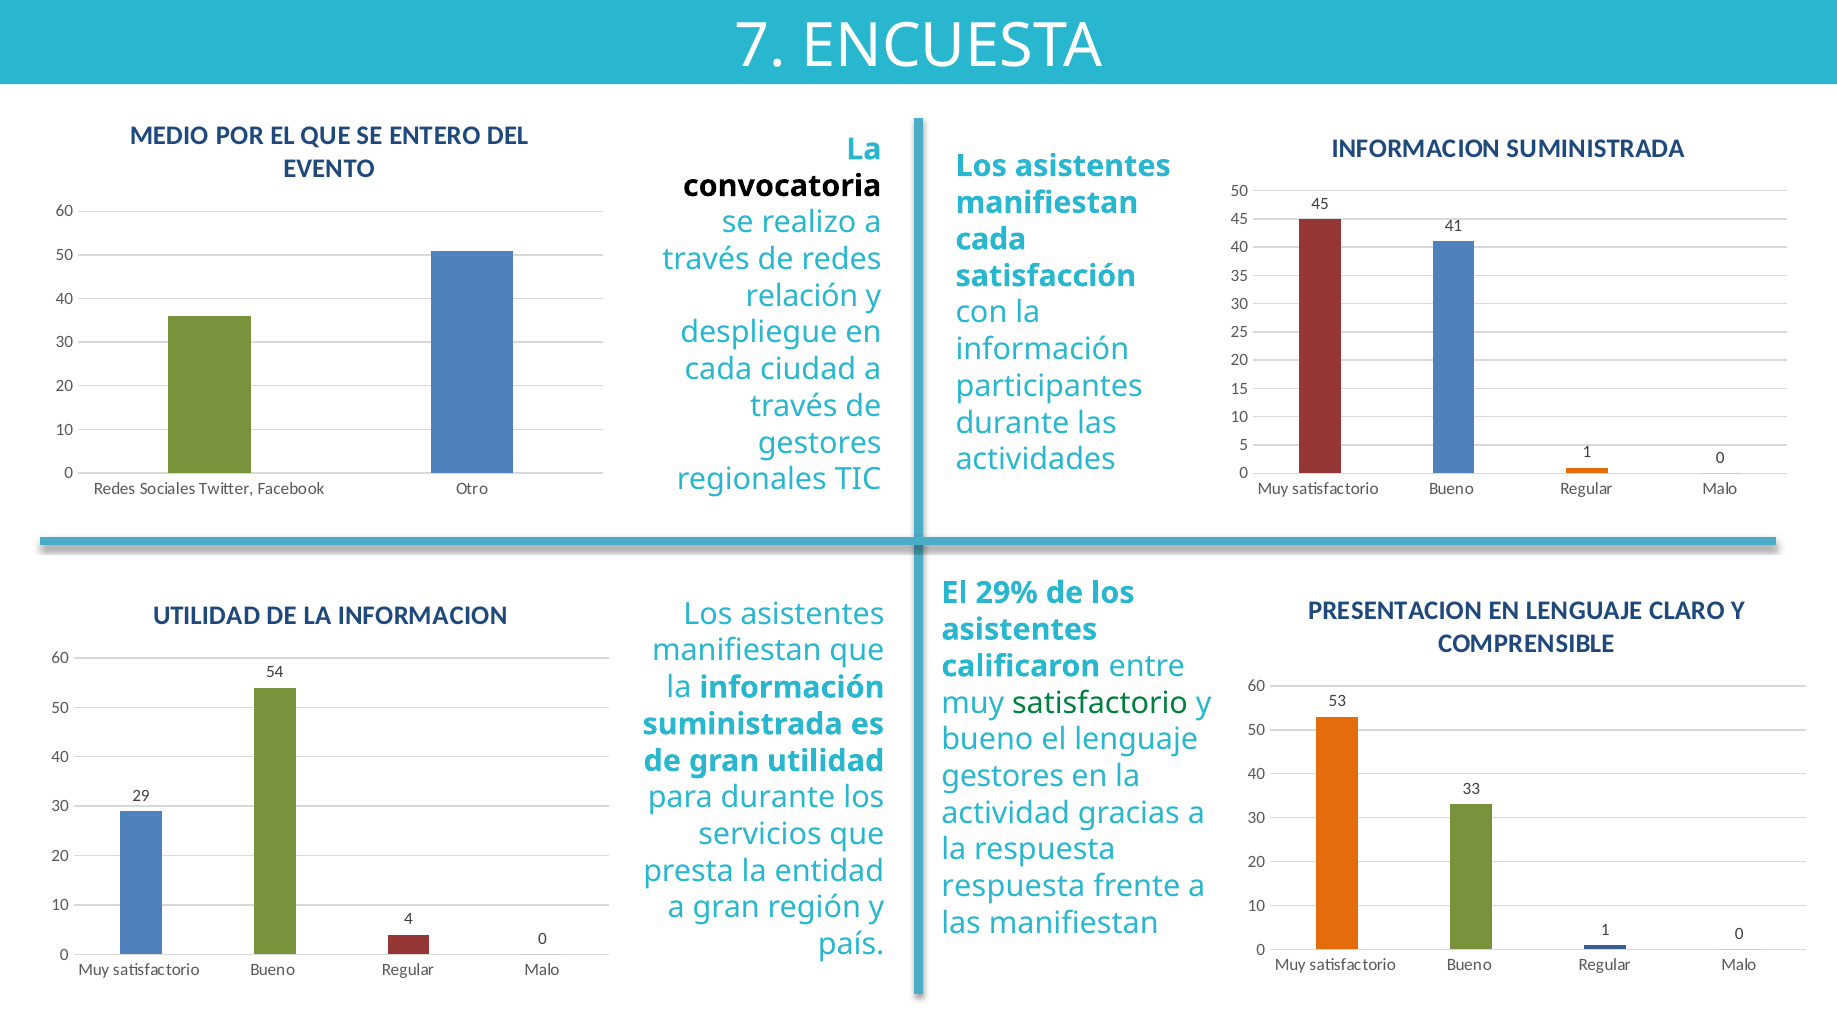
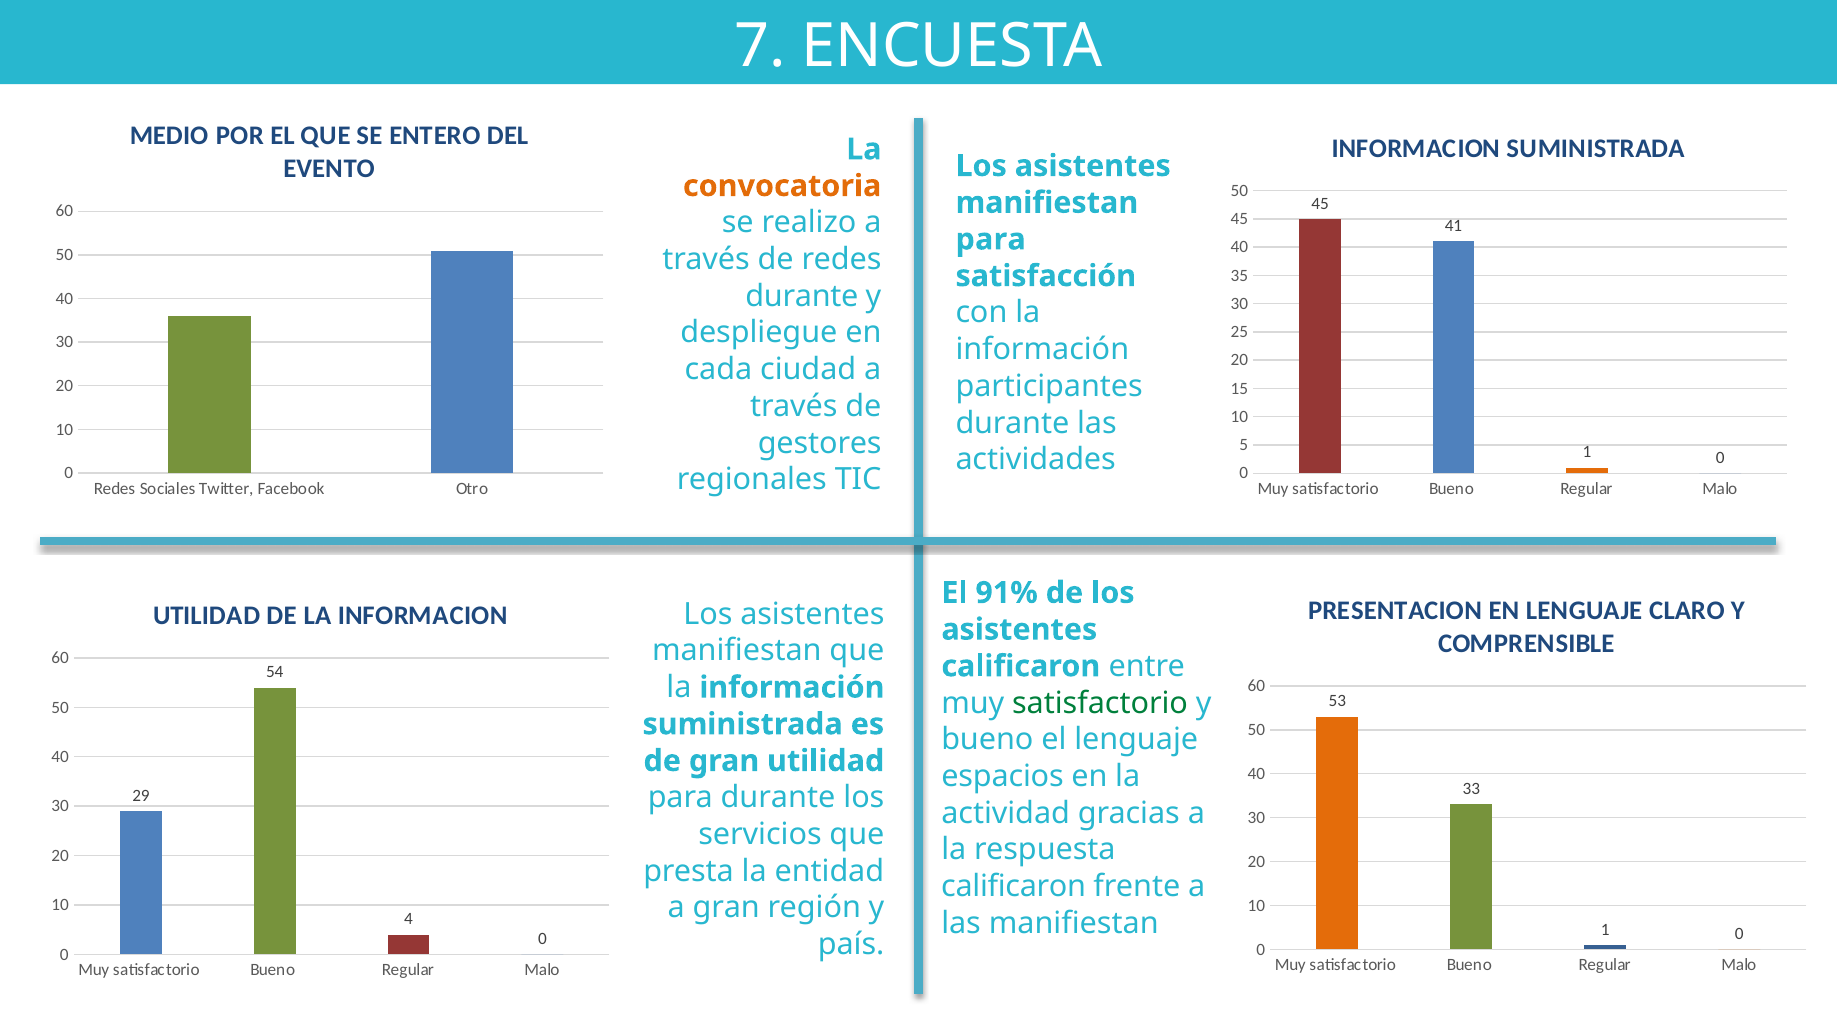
convocatoria colour: black -> orange (782, 186)
cada: cada -> para (991, 239)
relación: relación -> durante (802, 296)
29%: 29% -> 91% (1007, 593)
gestores: gestores -> espacios (1003, 777)
respuesta: respuesta -> calificaron (1014, 887)
